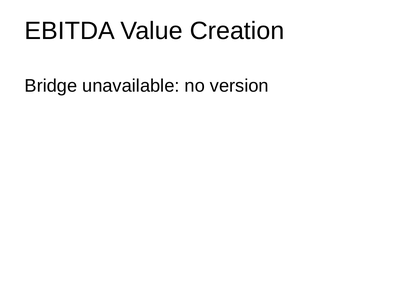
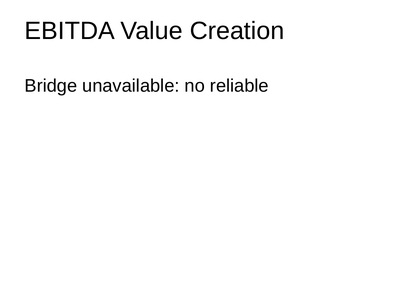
version: version -> reliable (239, 86)
